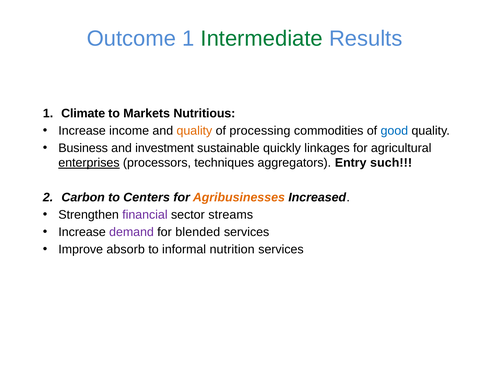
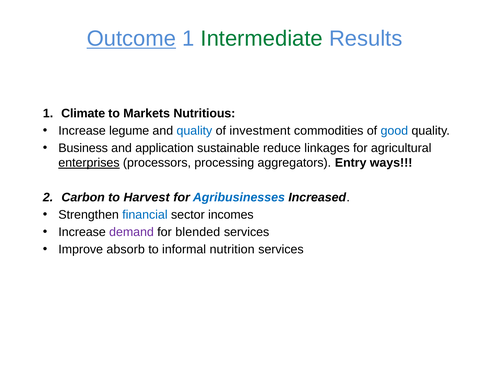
Outcome underline: none -> present (131, 39)
income: income -> legume (129, 131)
quality colour: orange -> blue (194, 131)
processing: processing -> investment (260, 131)
investment: investment -> application (165, 148)
quickly: quickly -> reduce (282, 148)
techniques: techniques -> processing (224, 163)
such: such -> ways (391, 163)
Centers: Centers -> Harvest (147, 198)
Agribusinesses colour: orange -> blue (239, 198)
financial colour: purple -> blue (145, 215)
streams: streams -> incomes (231, 215)
